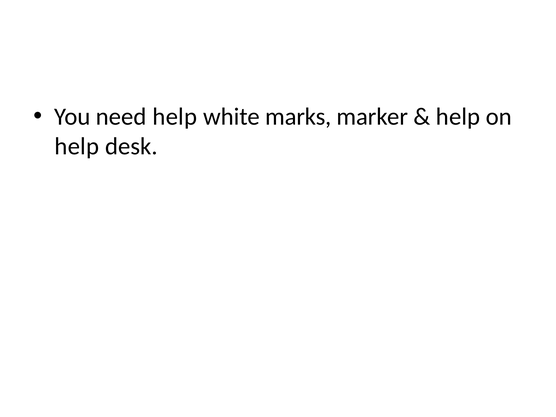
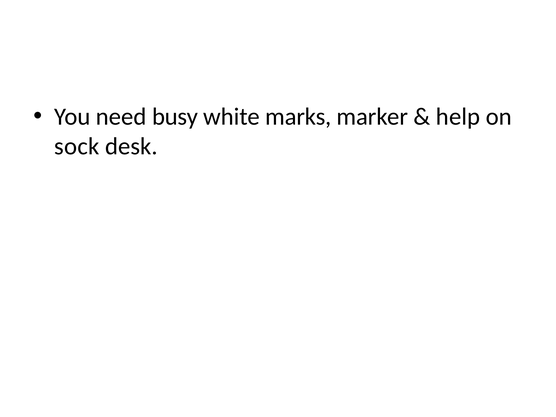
need help: help -> busy (175, 117)
help: help -> sock (77, 146)
